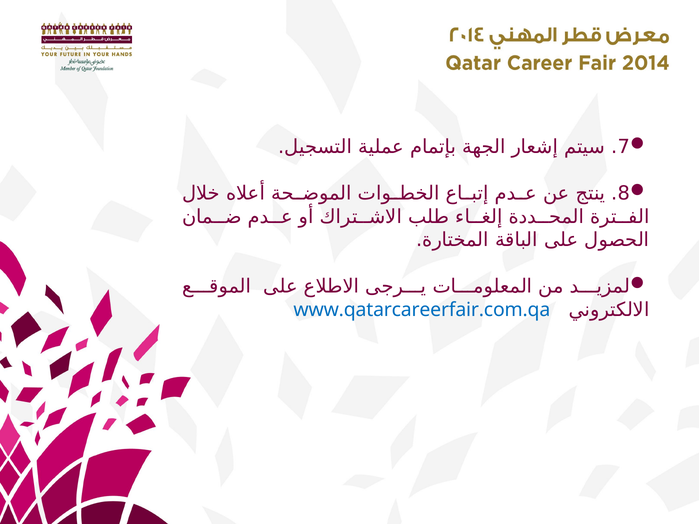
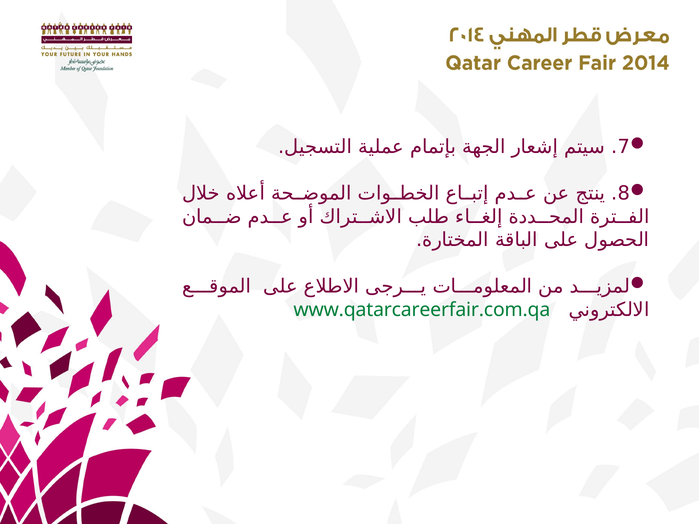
www.qatarcareerfair.com.qa colour: blue -> green (422, 310)
